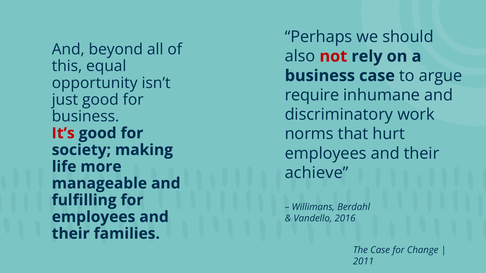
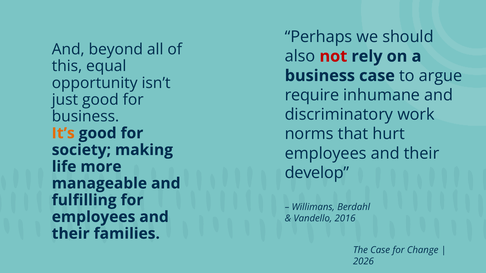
It’s colour: red -> orange (63, 133)
achieve: achieve -> develop (317, 173)
2011: 2011 -> 2026 (363, 262)
